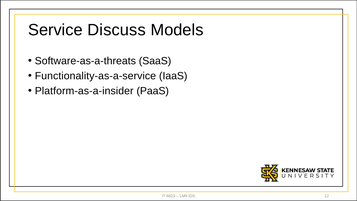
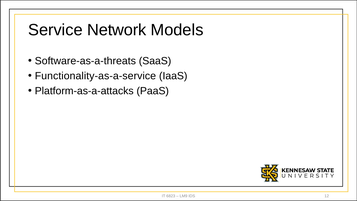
Discuss: Discuss -> Network (117, 30)
Platform-as-a-insider: Platform-as-a-insider -> Platform-as-a-attacks (84, 91)
